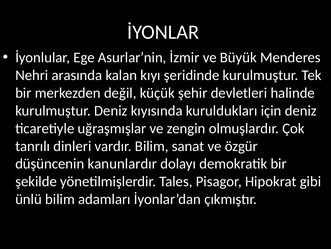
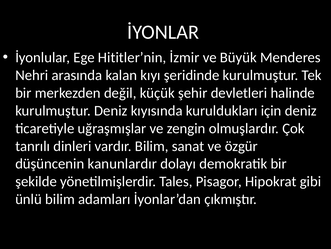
Asurlar’nin: Asurlar’nin -> Hititler’nin (132, 57)
